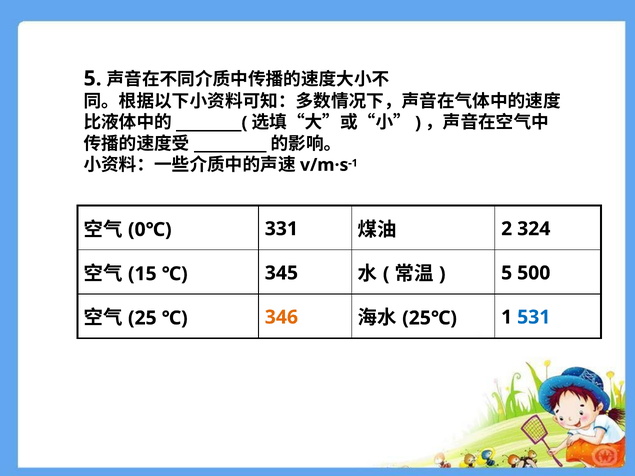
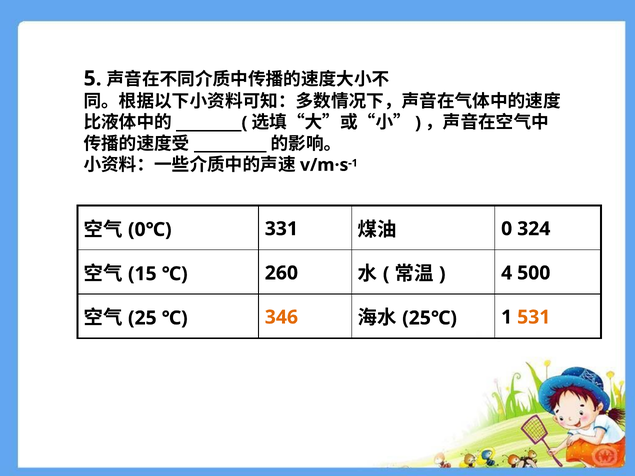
2: 2 -> 0 (507, 229)
345: 345 -> 260 (281, 273)
5: 5 -> 4 (507, 273)
531 colour: blue -> orange (534, 317)
